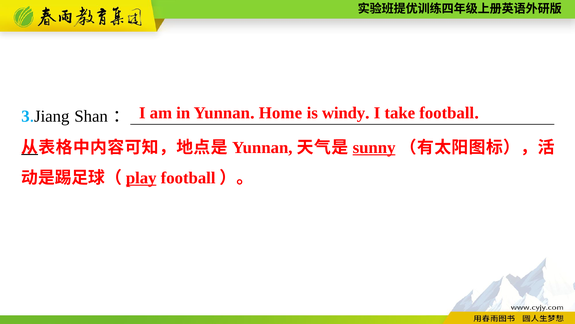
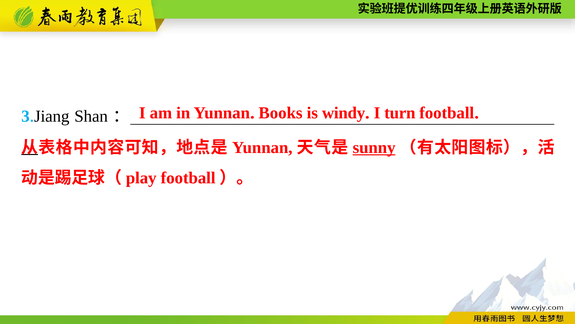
Home: Home -> Books (281, 113)
take: take -> turn (400, 113)
play underline: present -> none (141, 178)
